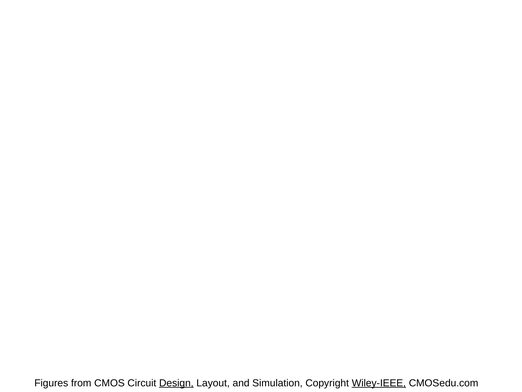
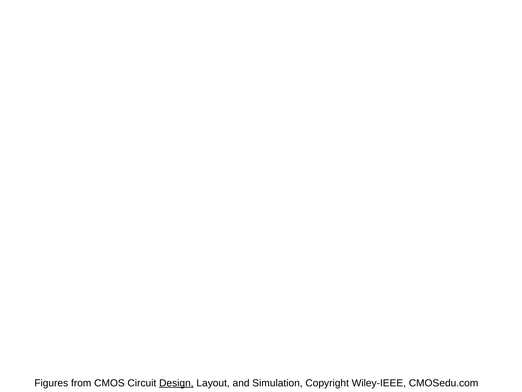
Wiley-IEEE underline: present -> none (379, 383)
